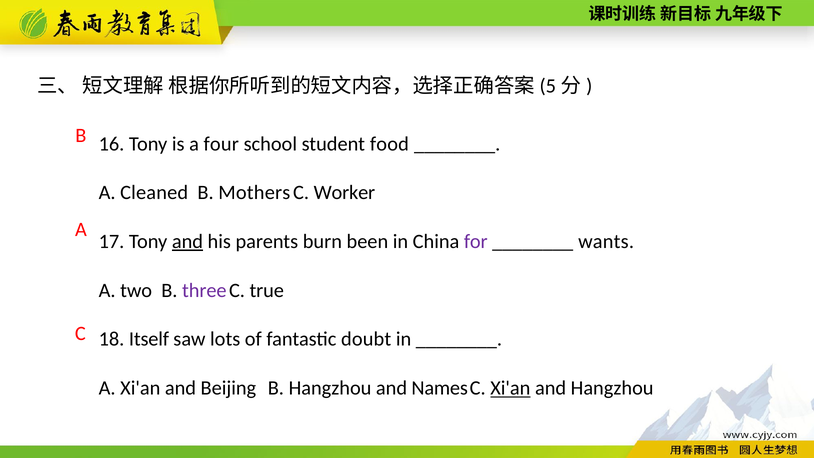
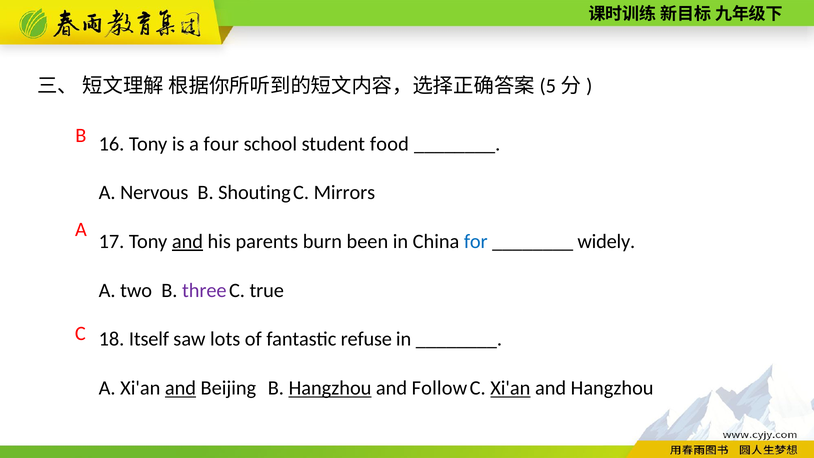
Cleaned: Cleaned -> Nervous (154, 193)
Mothers: Mothers -> Shouting (254, 193)
Worker: Worker -> Mirrors (344, 193)
for colour: purple -> blue (476, 241)
wants: wants -> widely (606, 241)
doubt: doubt -> refuse (366, 339)
and underline: none -> present (180, 388)
Hangzhou underline: none -> present (330, 388)
Names: Names -> Follow (439, 388)
